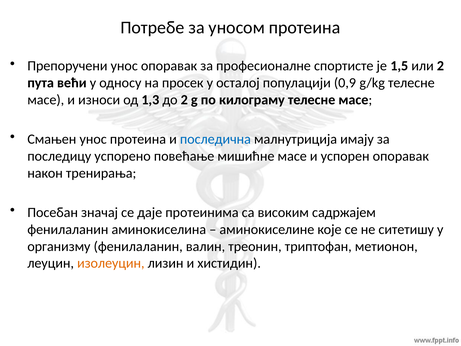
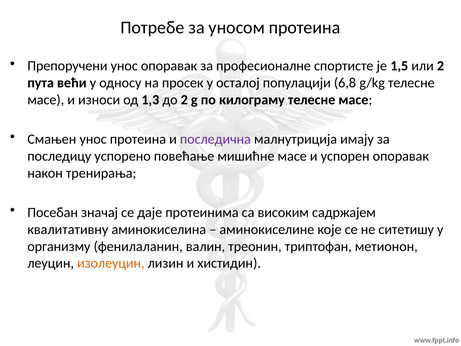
0,9: 0,9 -> 6,8 (345, 83)
последична colour: blue -> purple (215, 139)
фенилаланин: фенилаланин -> квалитативну (68, 229)
